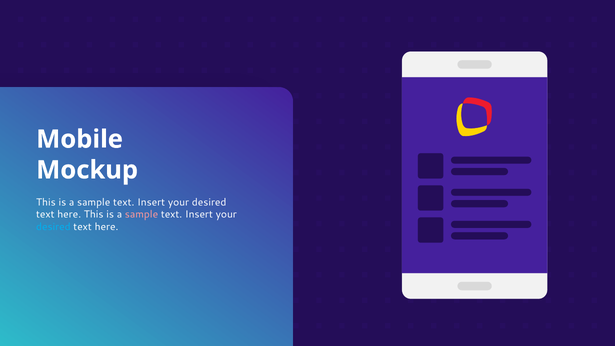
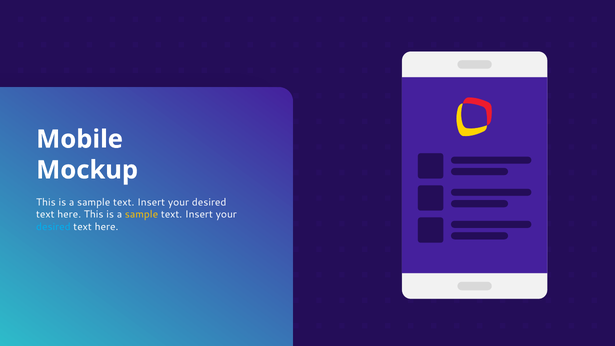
sample colour: pink -> yellow (142, 215)
